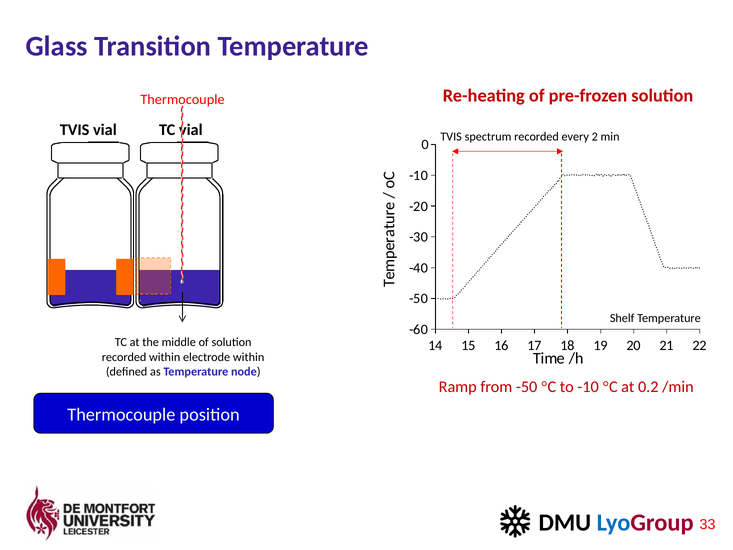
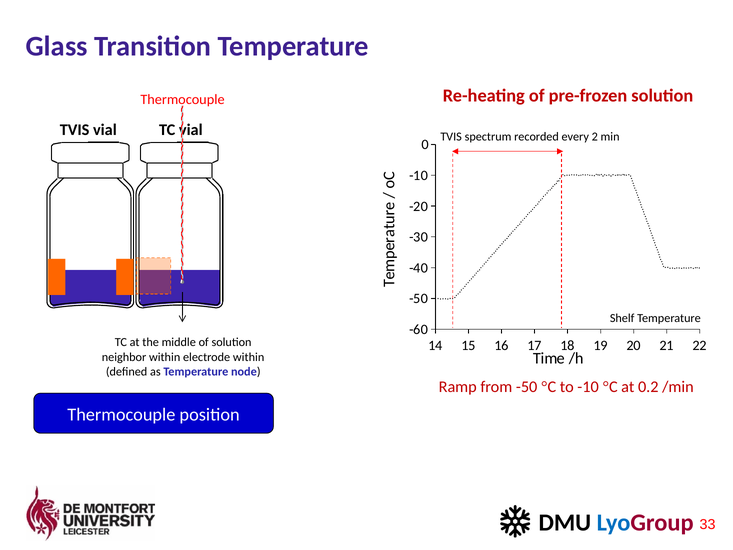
recorded: recorded -> neighbor (124, 357)
